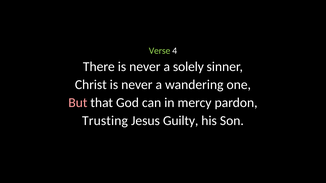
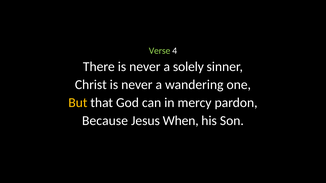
But colour: pink -> yellow (78, 103)
Trusting: Trusting -> Because (105, 121)
Guilty: Guilty -> When (181, 121)
